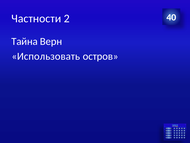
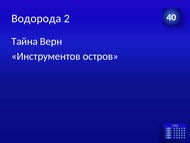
Частности: Частности -> Водорода (36, 18)
Использовать: Использовать -> Инструментов (46, 56)
